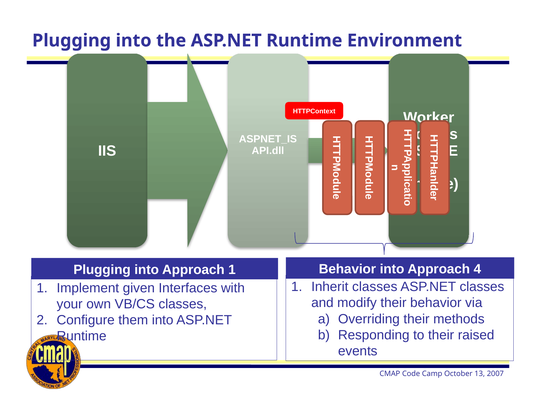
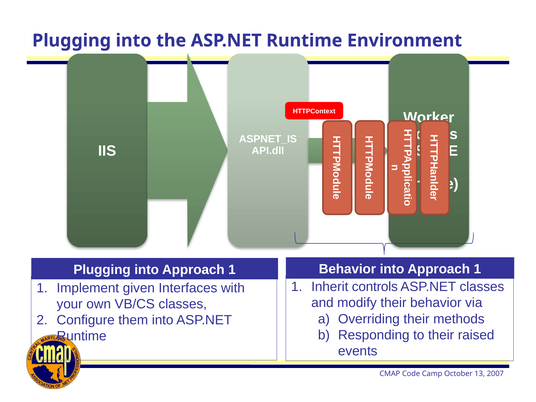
4: 4 -> 1 (477, 269)
Inherit classes: classes -> controls (375, 287)
